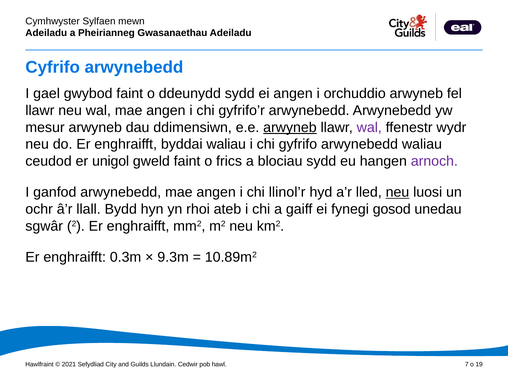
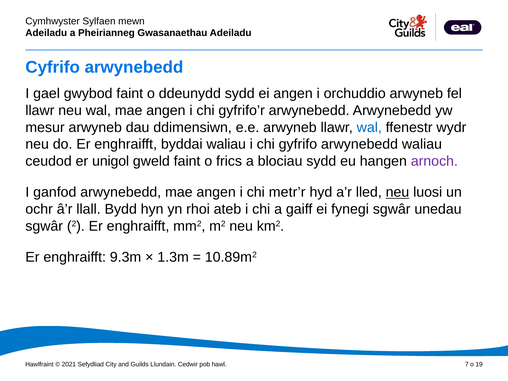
arwyneb underline: present -> none (290, 127)
wal colour: purple -> blue (369, 127)
llinol’r: llinol’r -> metr’r (287, 192)
fynegi gosod: gosod -> sgwâr (392, 209)
0.3m: 0.3m -> 9.3m (126, 257)
9.3m: 9.3m -> 1.3m (173, 257)
